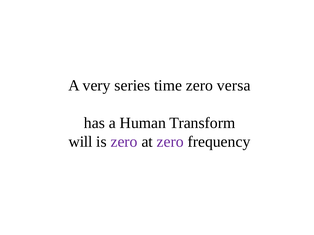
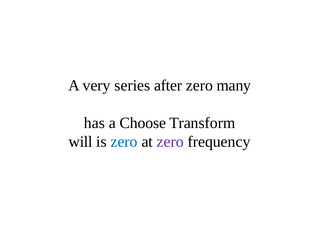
time: time -> after (168, 86)
versa: versa -> many (234, 86)
Human: Human -> Choose (143, 123)
zero colour: purple -> blue (124, 142)
